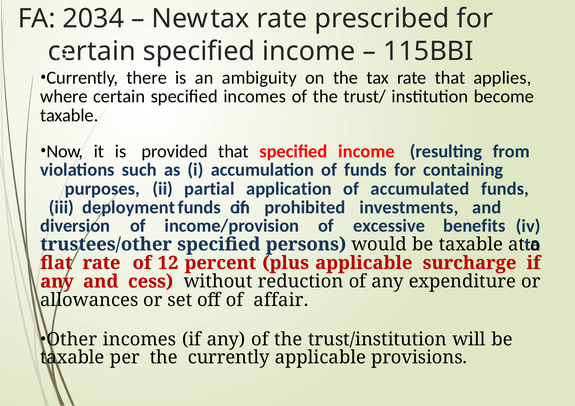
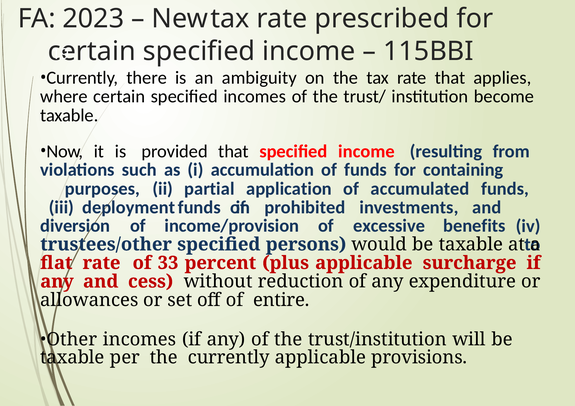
2034: 2034 -> 2023 (93, 19)
12: 12 -> 33 (168, 263)
affair: affair -> entire (281, 301)
